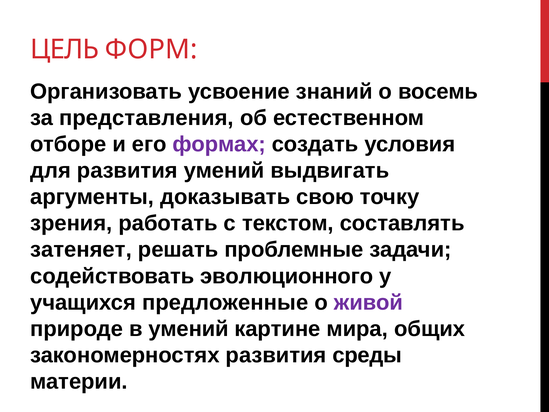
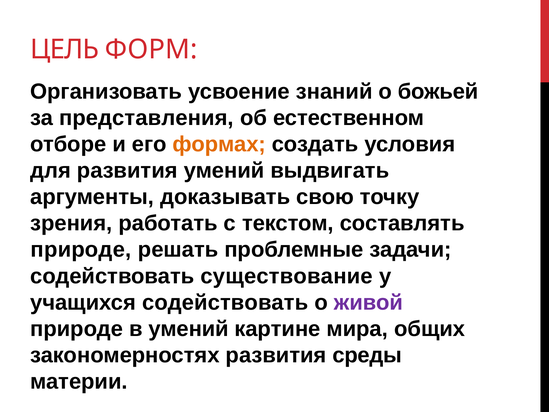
восемь: восемь -> божьей (438, 92)
формах colour: purple -> orange (219, 144)
затеняет: затеняет -> природе (81, 250)
эволюционного: эволюционного -> существование (287, 276)
учащихся предложенные: предложенные -> содействовать (225, 302)
